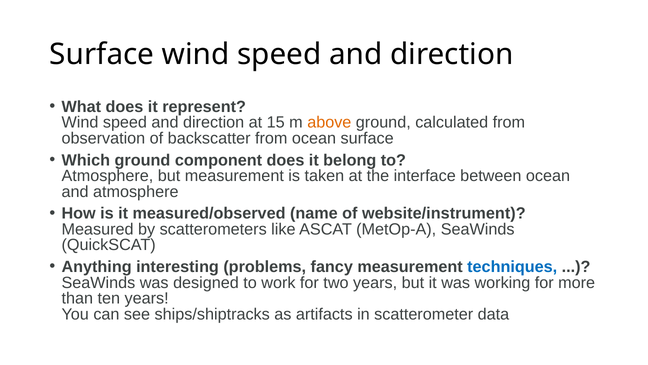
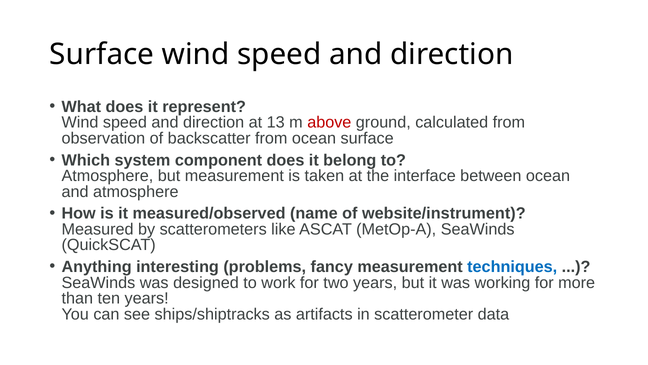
15: 15 -> 13 (276, 122)
above colour: orange -> red (329, 122)
Which ground: ground -> system (142, 160)
